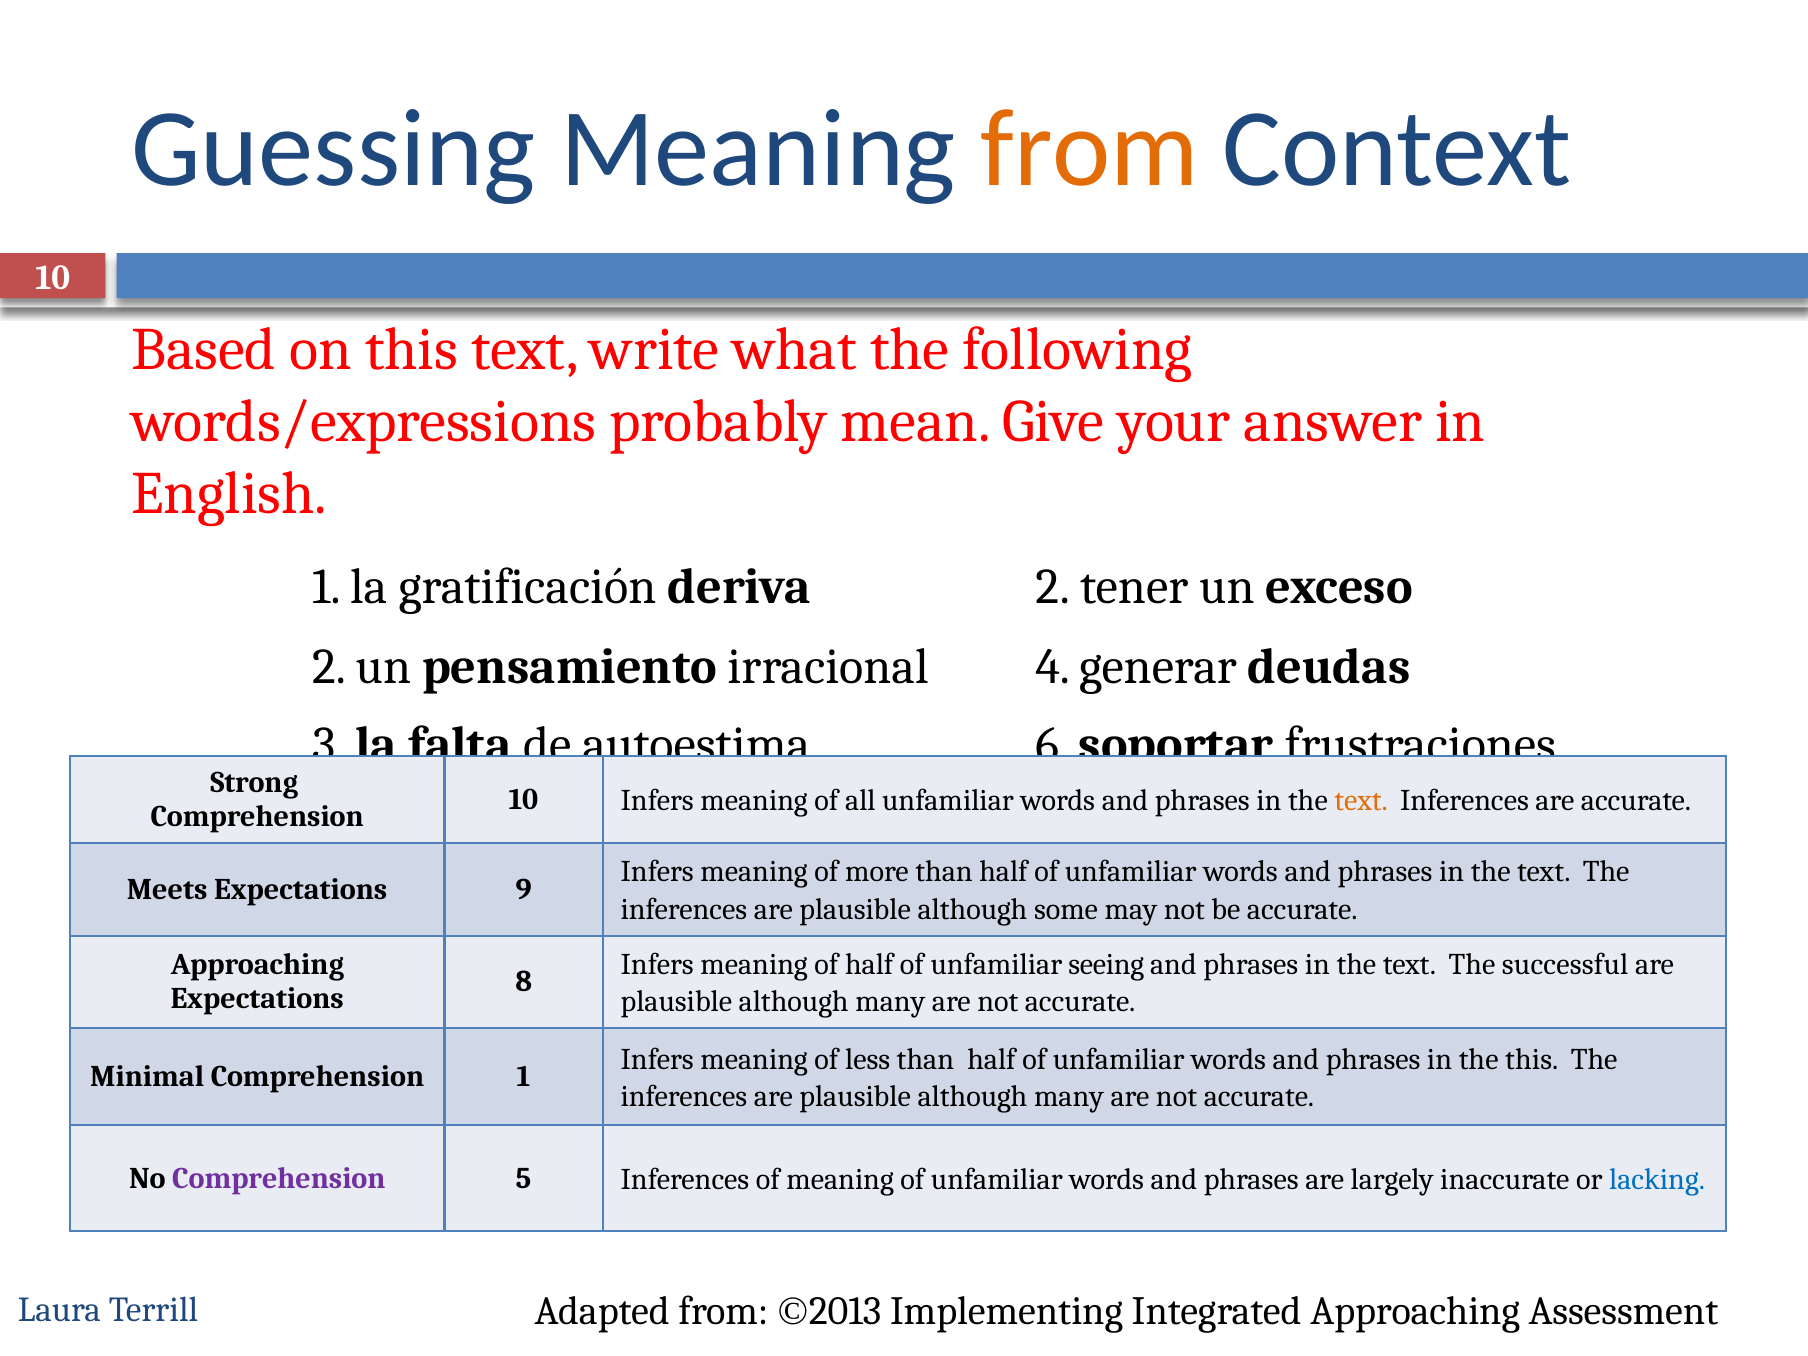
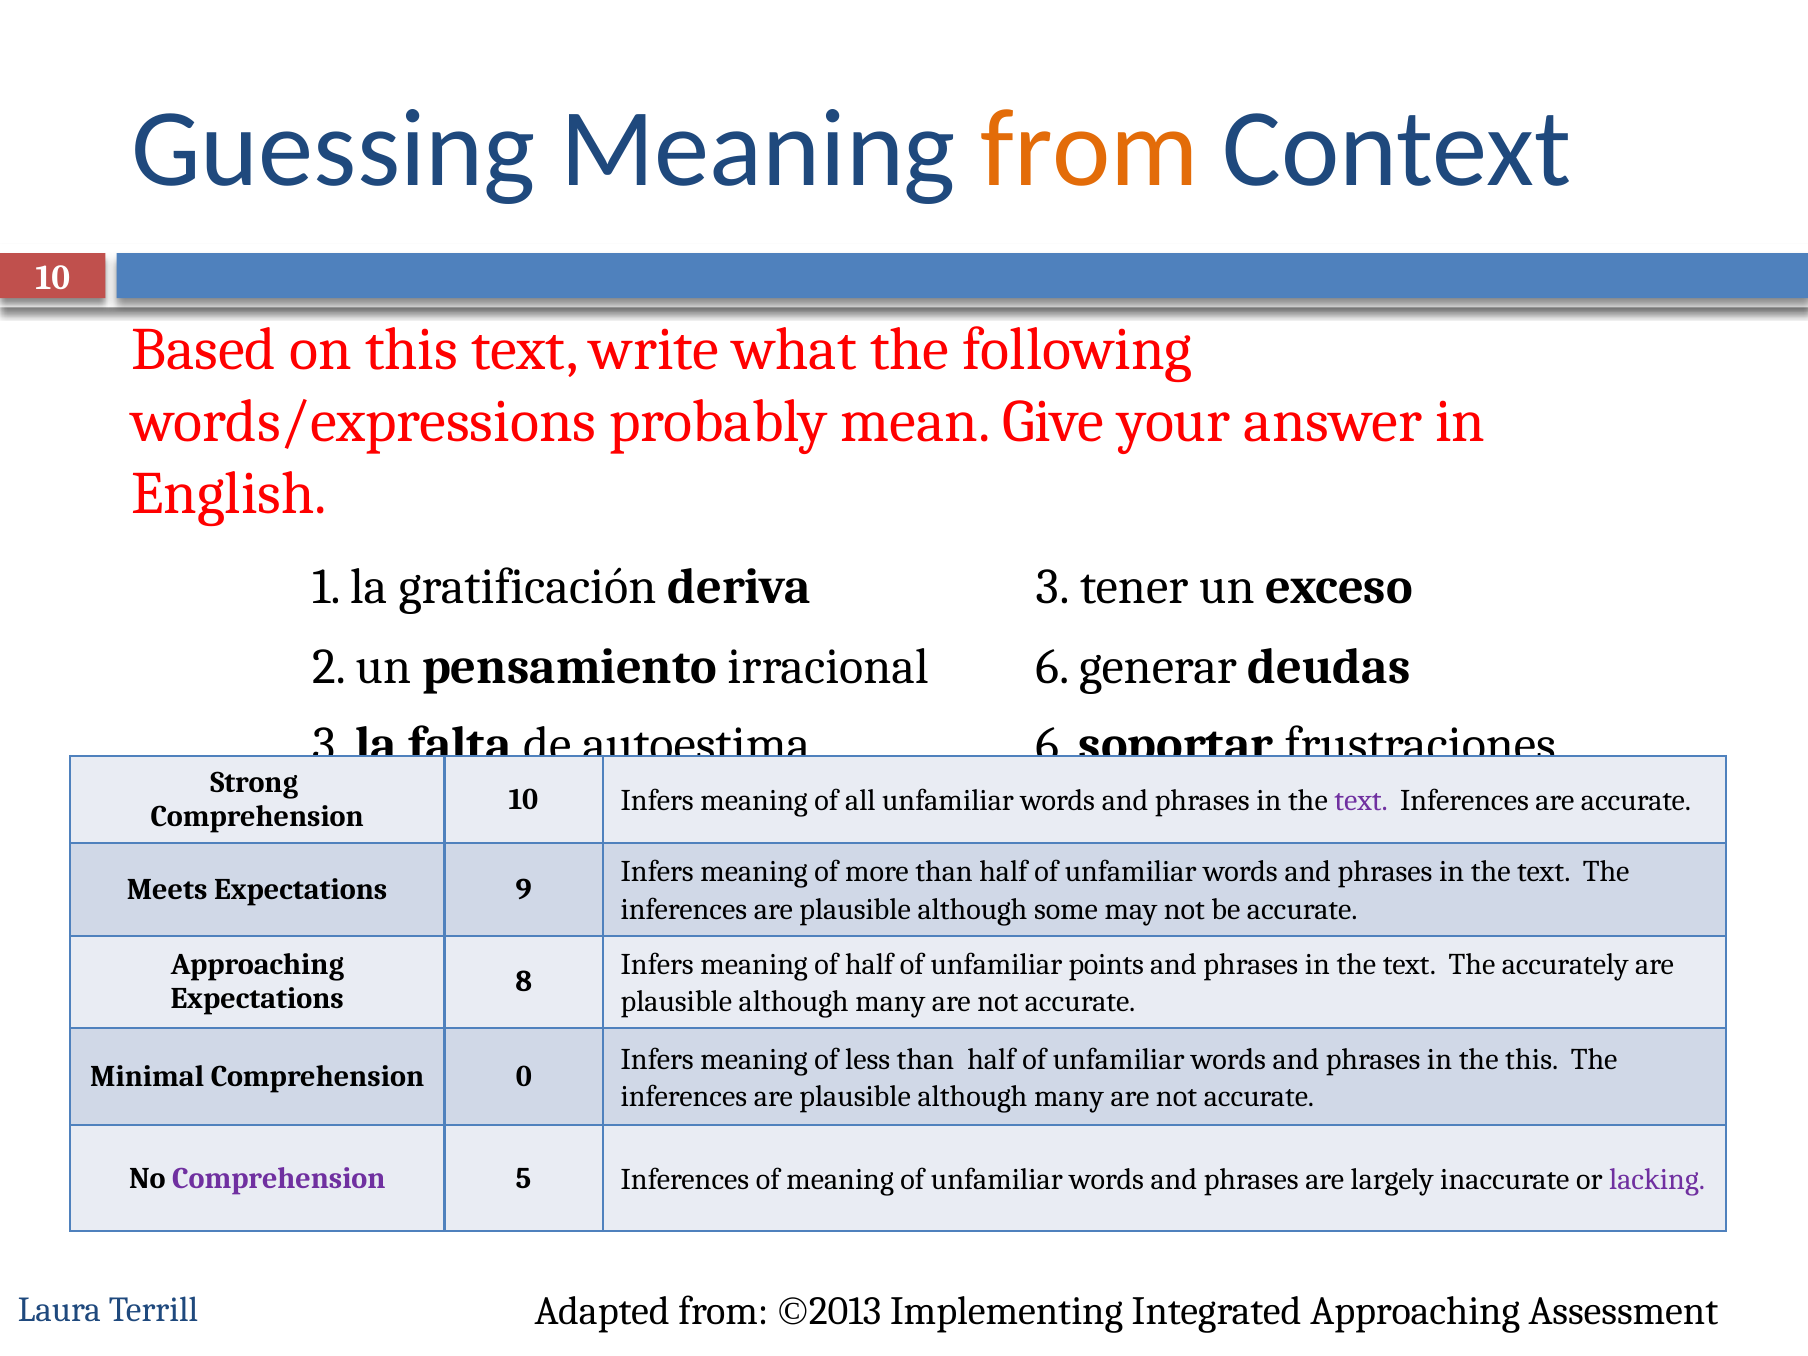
deriva 2: 2 -> 3 (1053, 587)
irracional 4: 4 -> 6 (1052, 667)
text colour: orange -> purple (1361, 801)
seeing: seeing -> points (1106, 964)
successful: successful -> accurately (1565, 964)
Comprehension 1: 1 -> 0 (524, 1077)
lacking colour: blue -> purple (1657, 1179)
